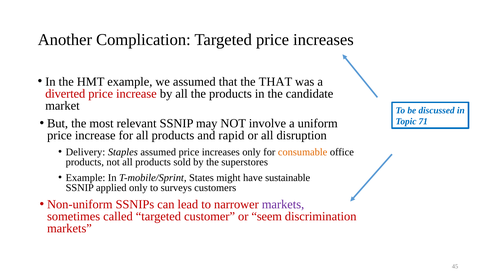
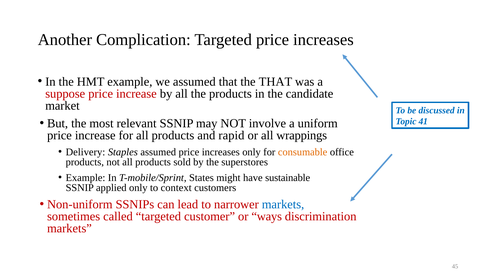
diverted: diverted -> suppose (65, 94)
71: 71 -> 41 (423, 122)
disruption: disruption -> wrappings (302, 135)
surveys: surveys -> context (176, 188)
markets colour: purple -> blue (283, 204)
seem: seem -> ways (267, 216)
